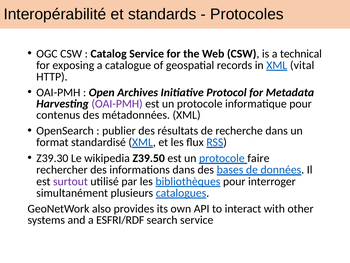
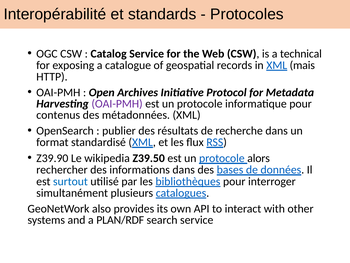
vital: vital -> mais (302, 65)
Z39.30: Z39.30 -> Z39.90 (52, 158)
faire: faire -> alors (259, 158)
surtout colour: purple -> blue (70, 181)
ESFRI/RDF: ESFRI/RDF -> PLAN/RDF (120, 220)
